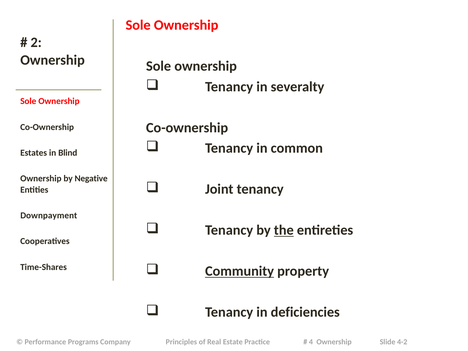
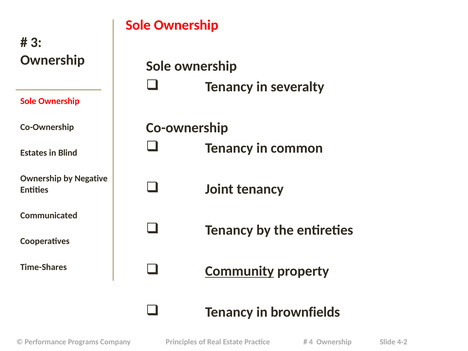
2: 2 -> 3 (36, 43)
Downpayment: Downpayment -> Communicated (49, 215)
the underline: present -> none (284, 230)
deficiencies: deficiencies -> brownfields (305, 312)
